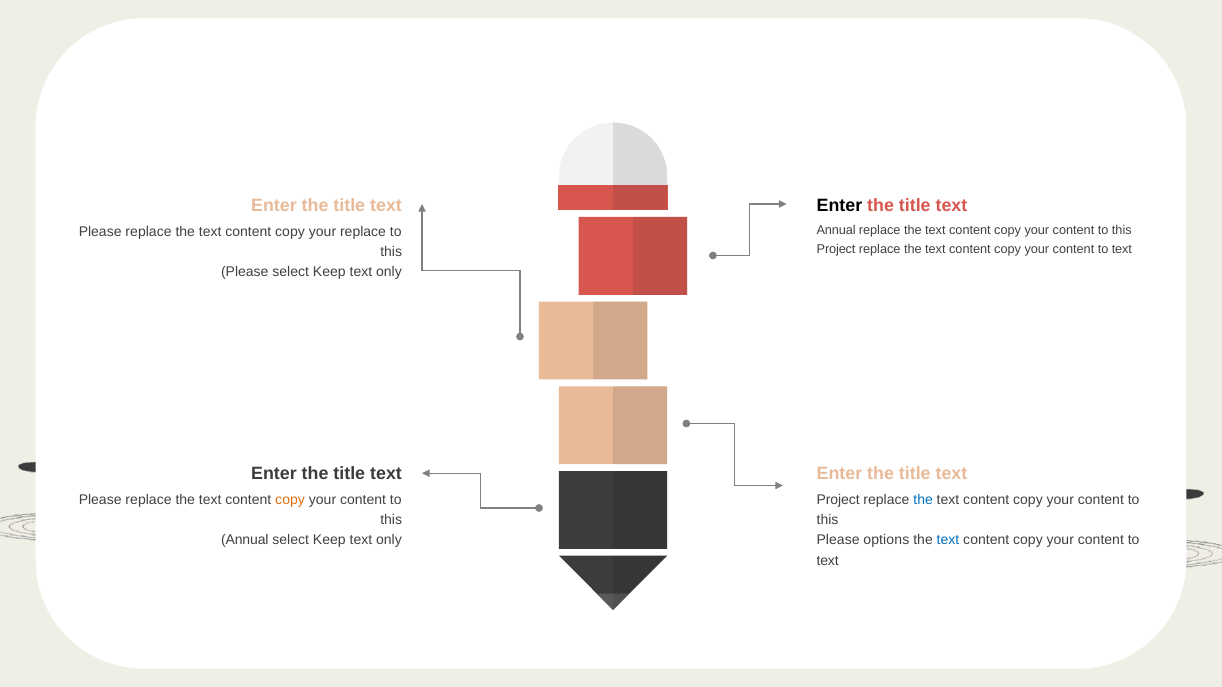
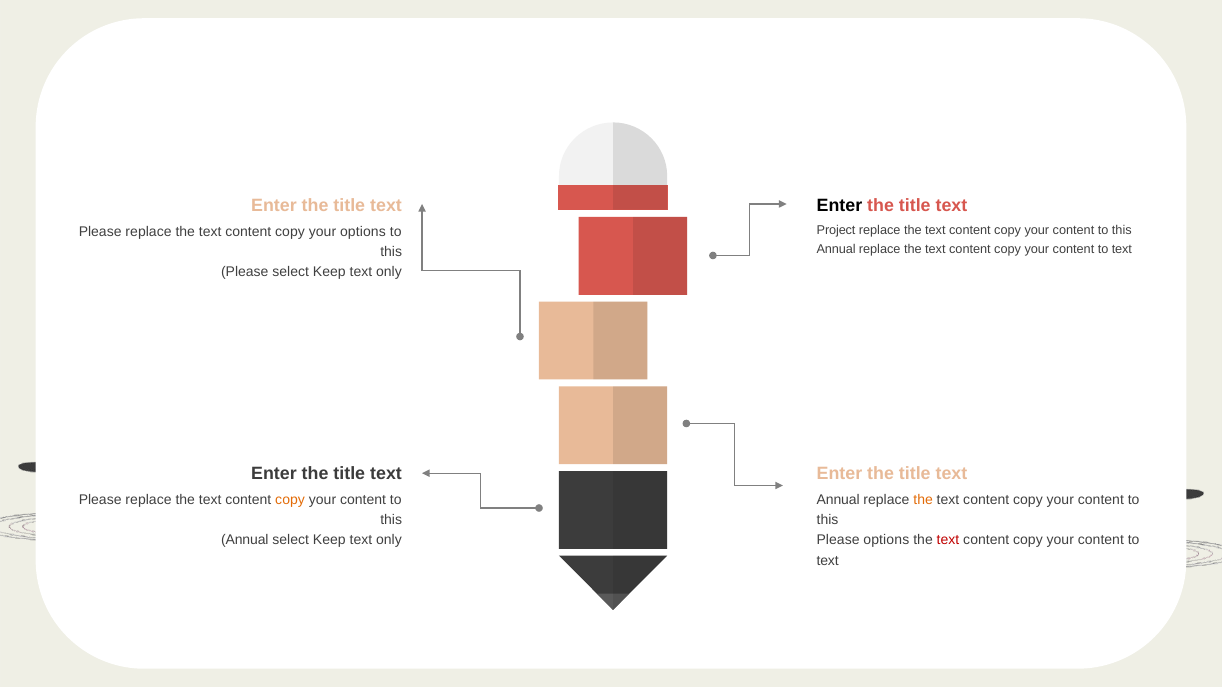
Annual: Annual -> Project (836, 231)
your replace: replace -> options (363, 232)
Project: Project -> Annual (836, 249)
Project: Project -> Annual (838, 500)
the colour: blue -> orange (923, 500)
text colour: blue -> red (948, 541)
